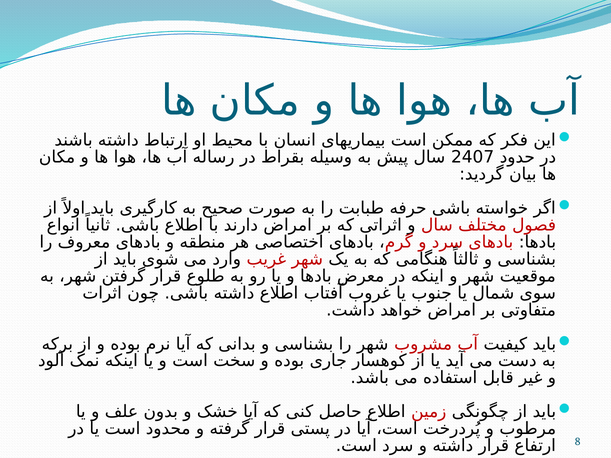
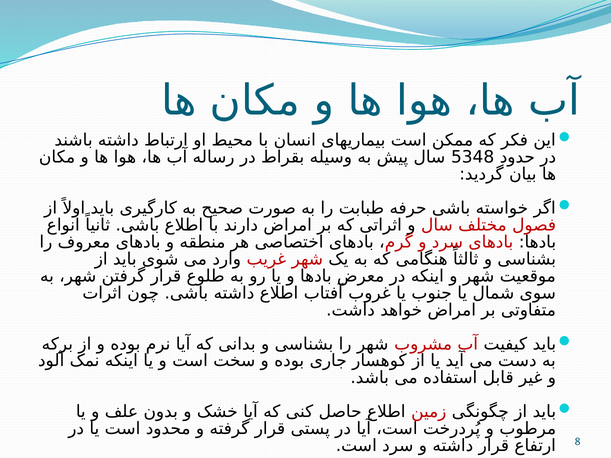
2407: 2407 -> 5348 (473, 157)
